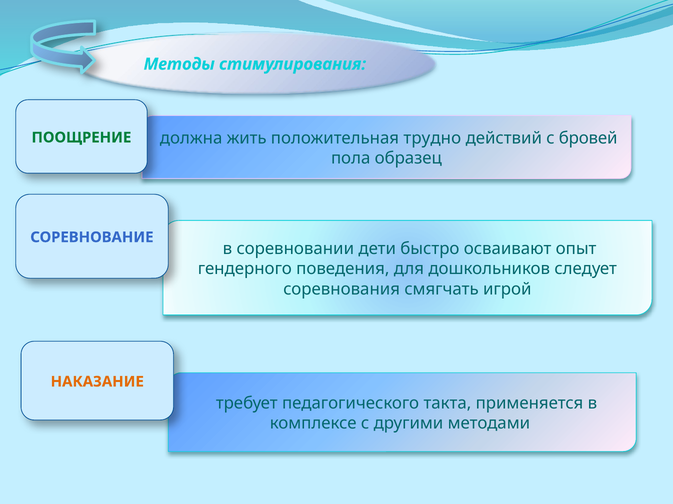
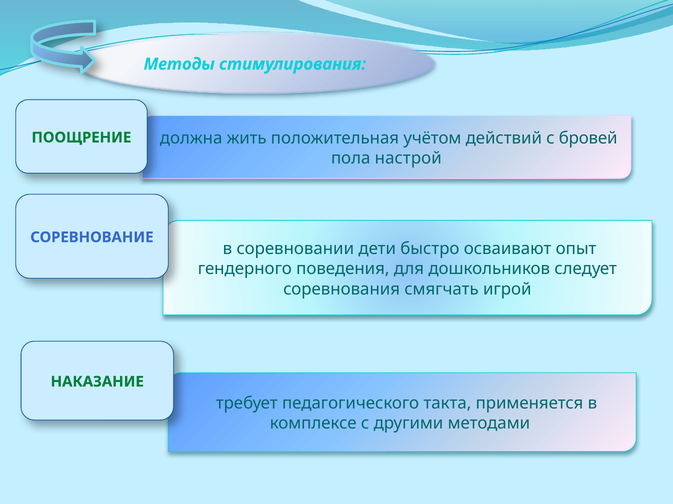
трудно: трудно -> учётом (432, 138)
образец: образец -> настрой (408, 158)
НАКАЗАНИЕ colour: orange -> green (97, 382)
